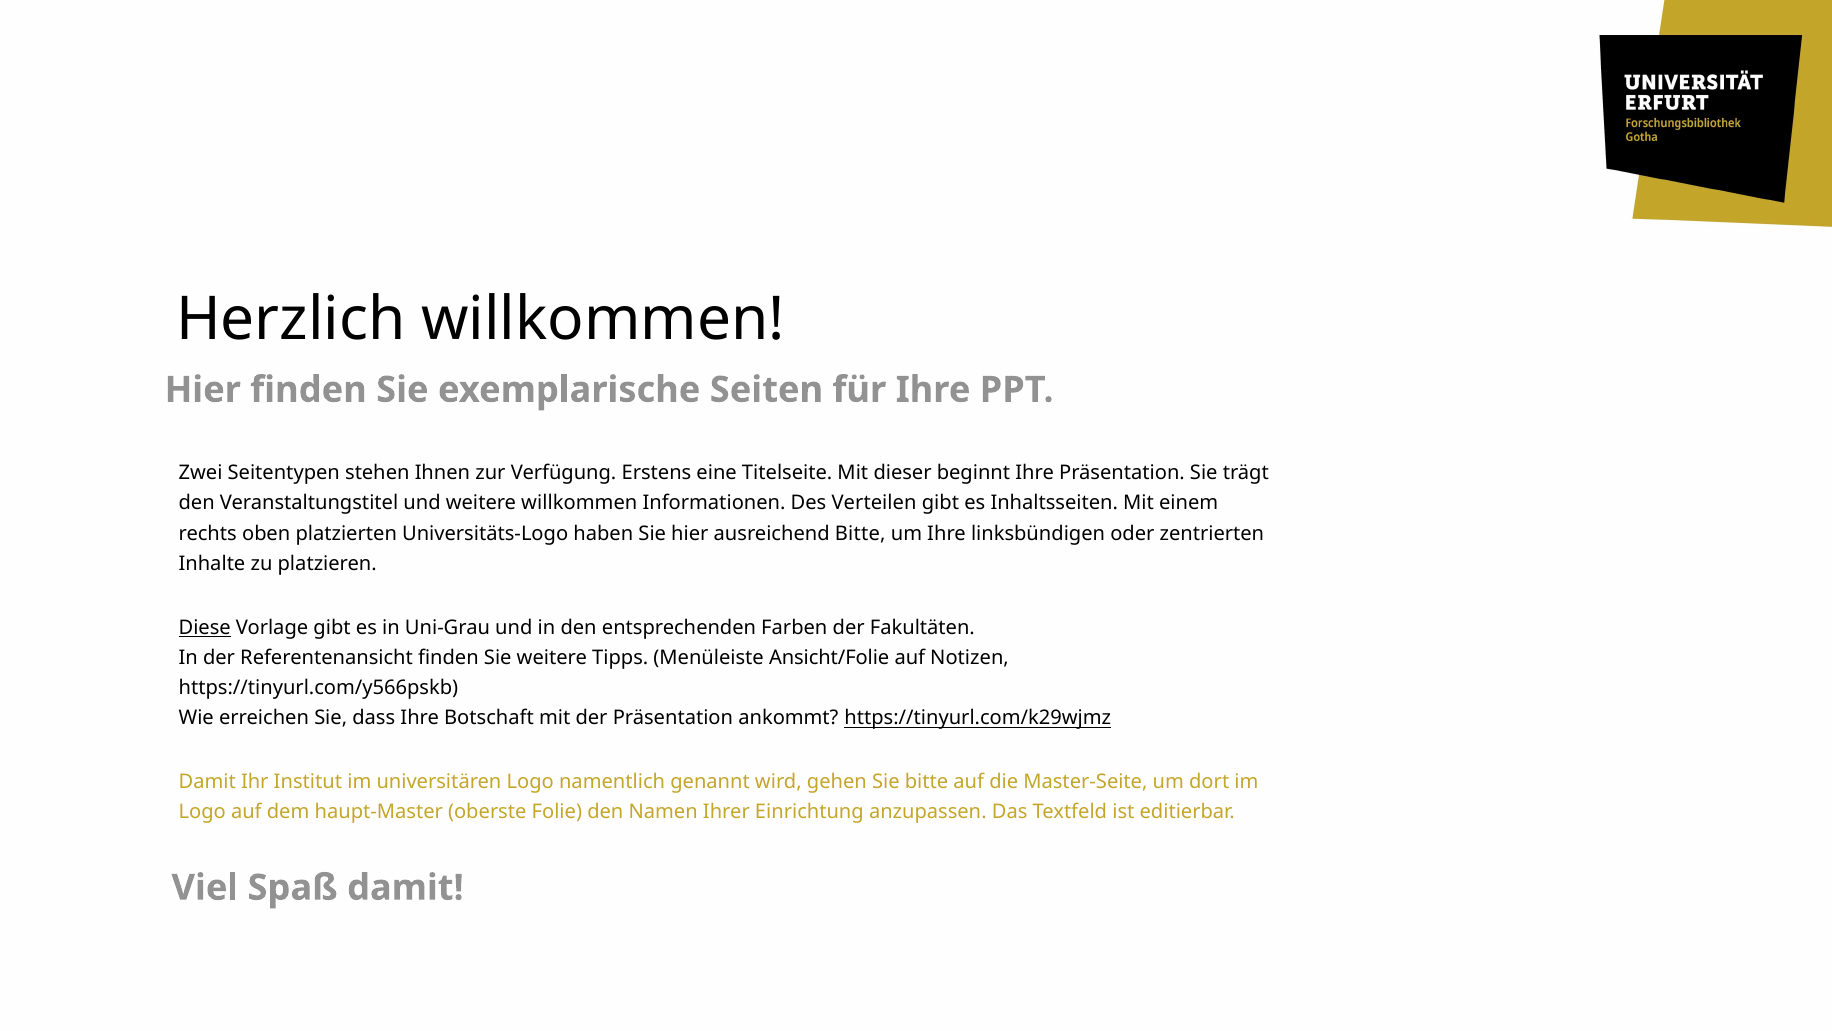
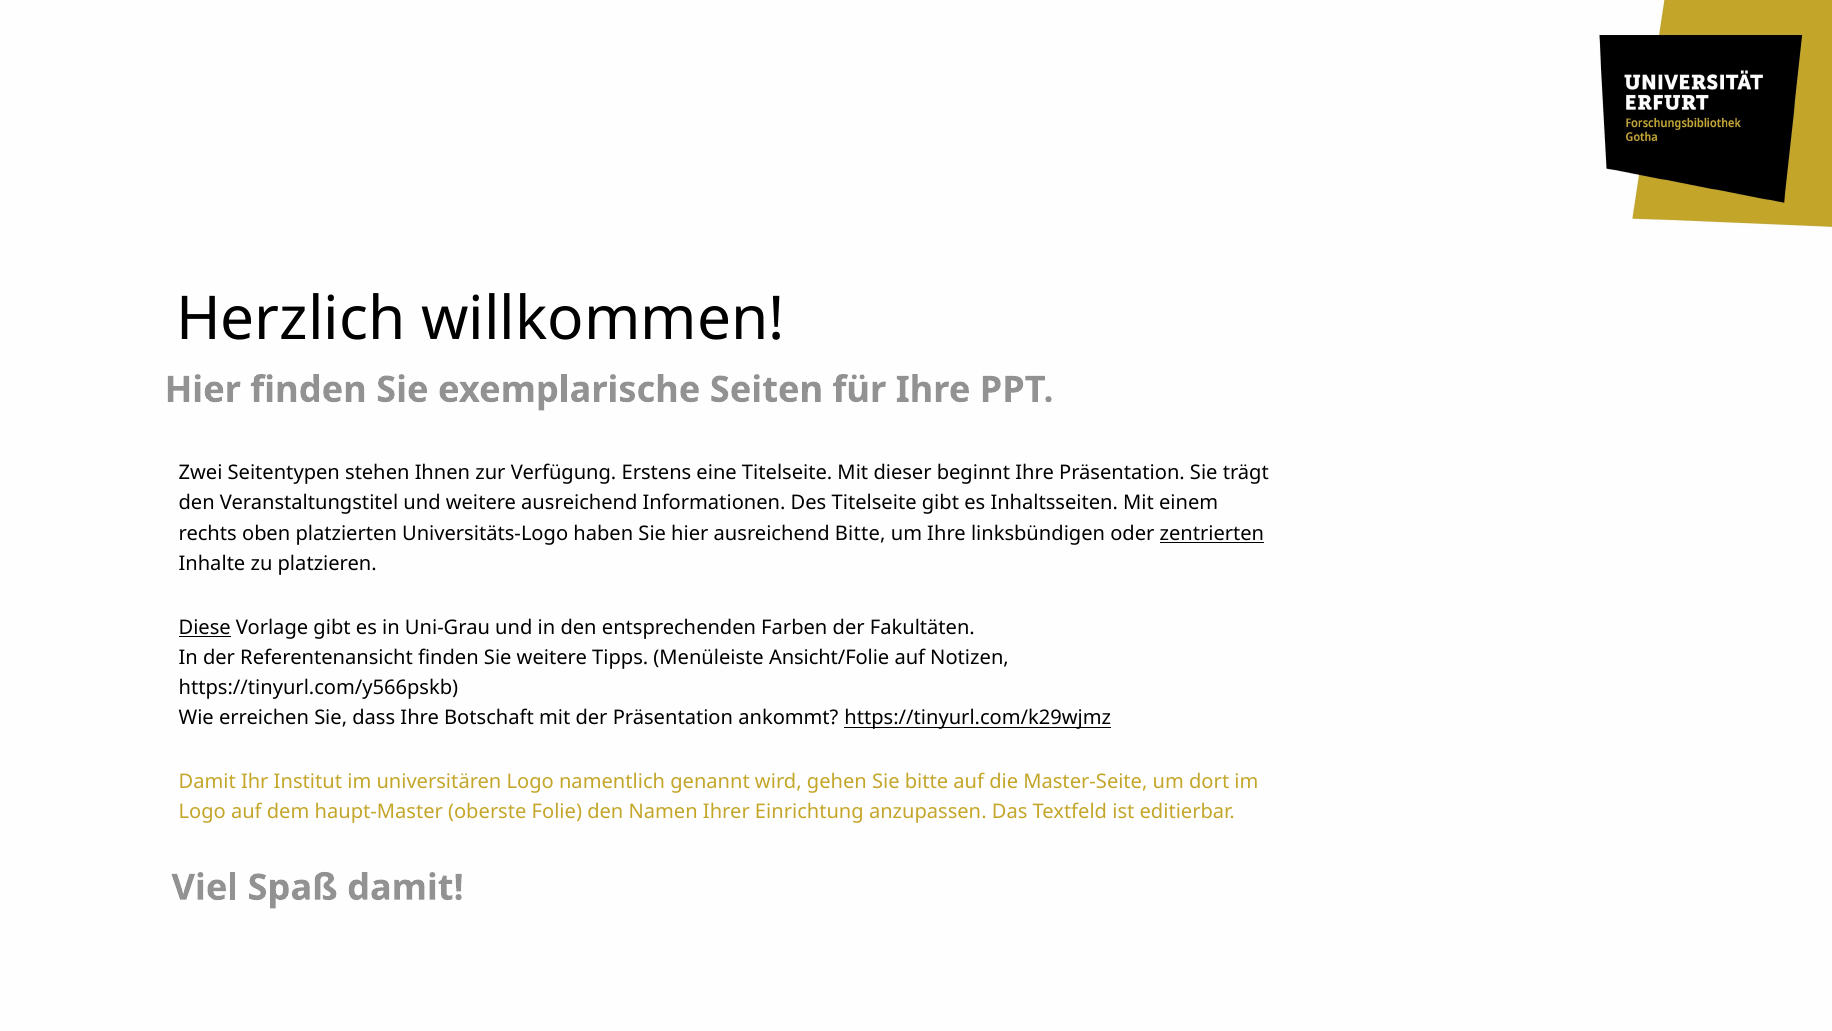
weitere willkommen: willkommen -> ausreichend (579, 503)
Des Verteilen: Verteilen -> Titelseite (874, 503)
zentrierten underline: none -> present (1212, 533)
